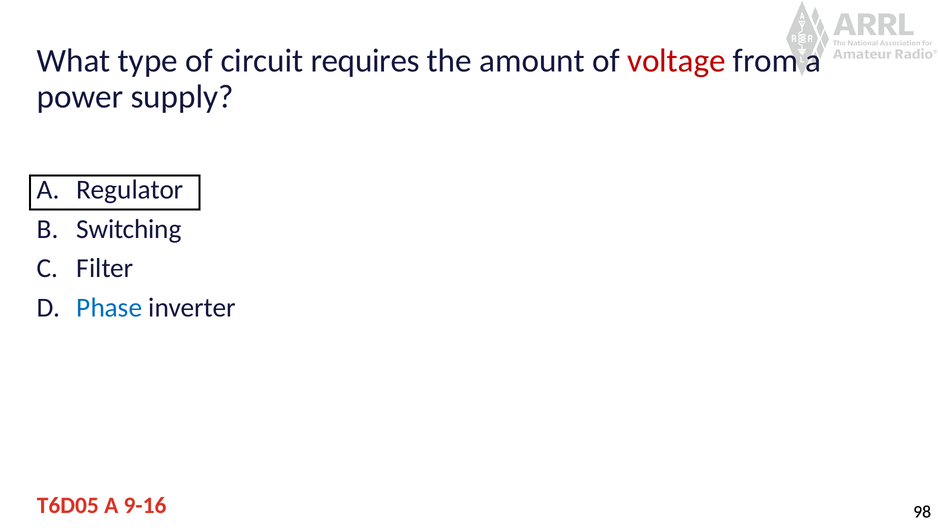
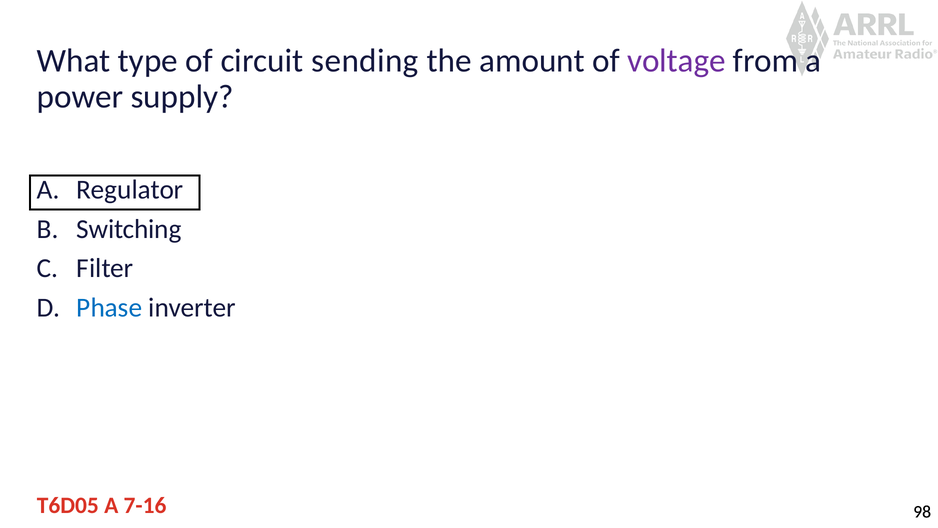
requires: requires -> sending (365, 61)
voltage colour: red -> purple (676, 61)
9-16: 9-16 -> 7-16 (145, 505)
